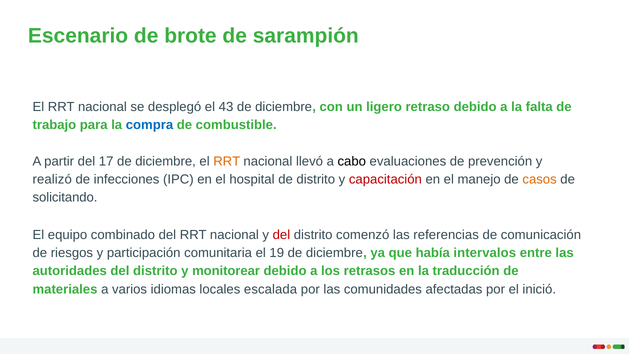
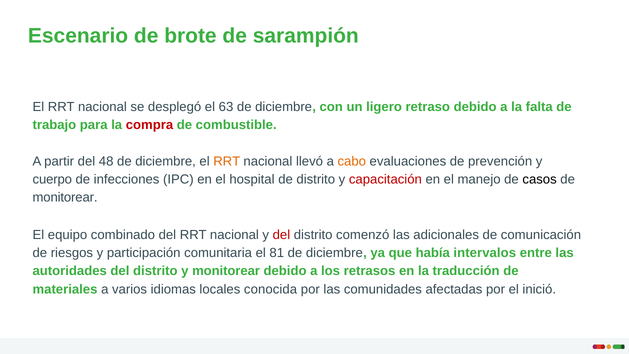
43: 43 -> 63 (226, 107)
compra colour: blue -> red (149, 125)
17: 17 -> 48 (106, 161)
cabo colour: black -> orange (352, 161)
realizó: realizó -> cuerpo (52, 179)
casos colour: orange -> black (540, 179)
solicitando: solicitando -> monitorear (65, 197)
referencias: referencias -> adicionales (446, 235)
19: 19 -> 81 (277, 253)
escalada: escalada -> conocida (271, 289)
